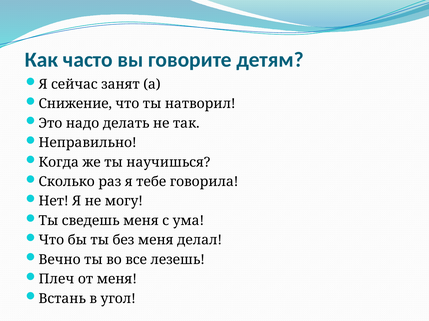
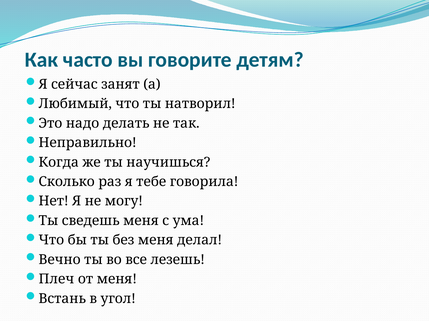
Снижение: Снижение -> Любимый (75, 104)
